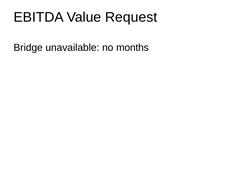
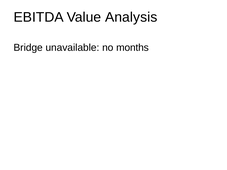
Request: Request -> Analysis (131, 17)
